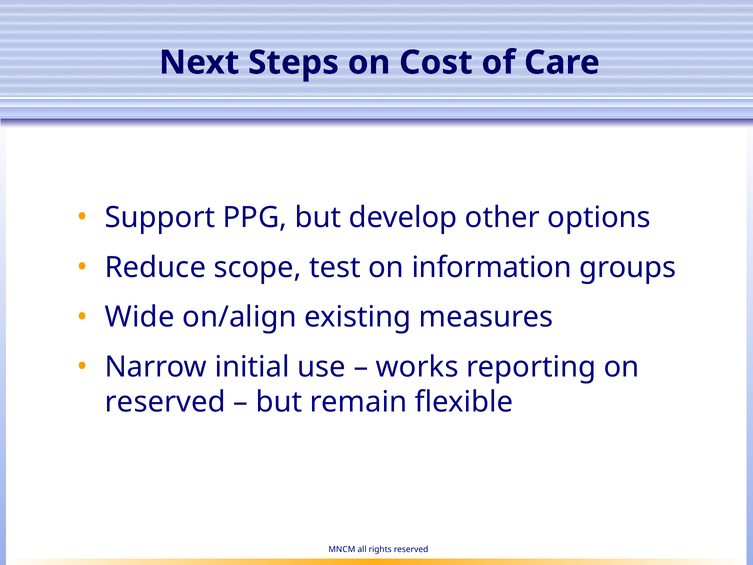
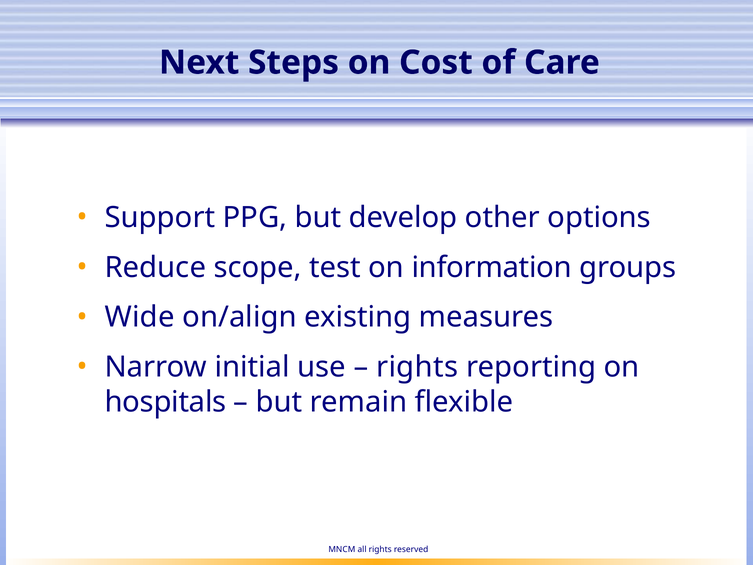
works: works -> rights (417, 367)
reserved: reserved -> hospitals (166, 402)
